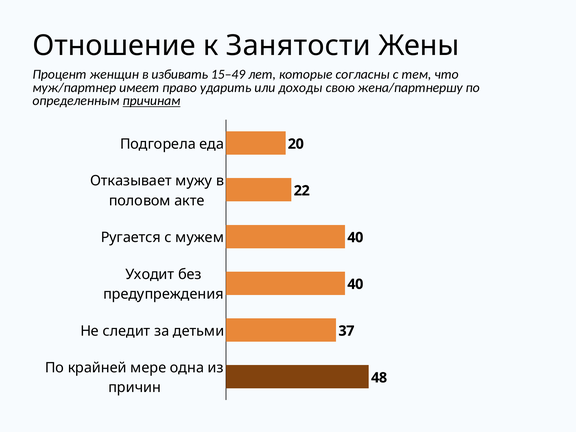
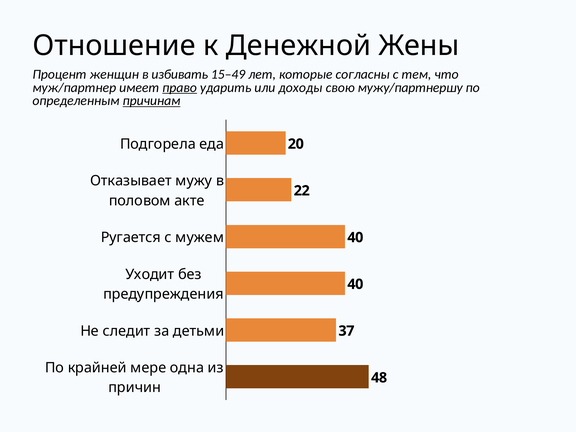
Занятости: Занятости -> Денежной (298, 46)
право underline: none -> present (180, 88)
жена/партнершу: жена/партнершу -> мужу/партнершу (410, 88)
